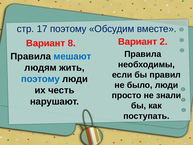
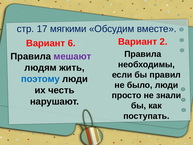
17 поэтому: поэтому -> мягкими (68, 29)
8: 8 -> 6 (72, 43)
мешают colour: blue -> purple (72, 56)
